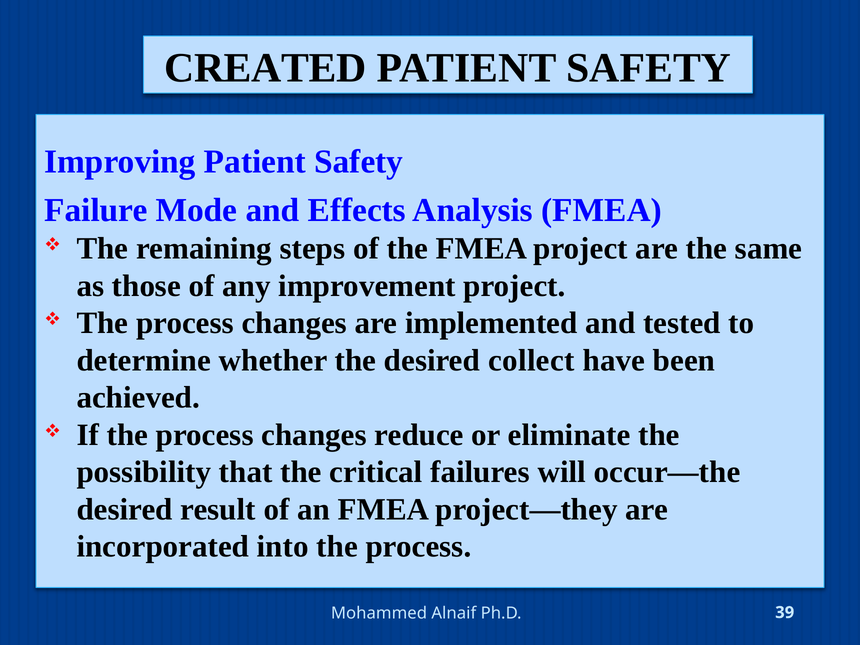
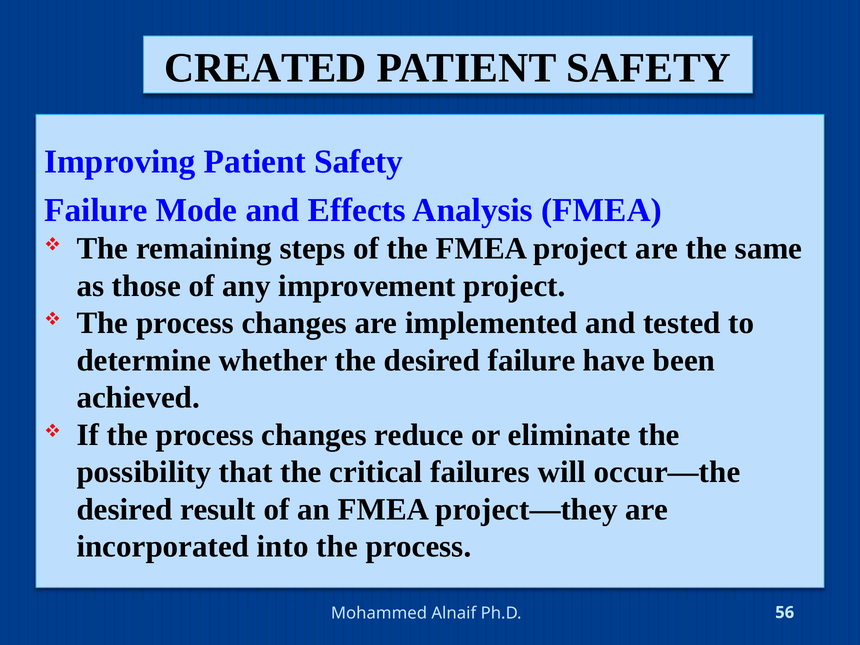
desired collect: collect -> failure (532, 360)
39: 39 -> 56 (785, 613)
